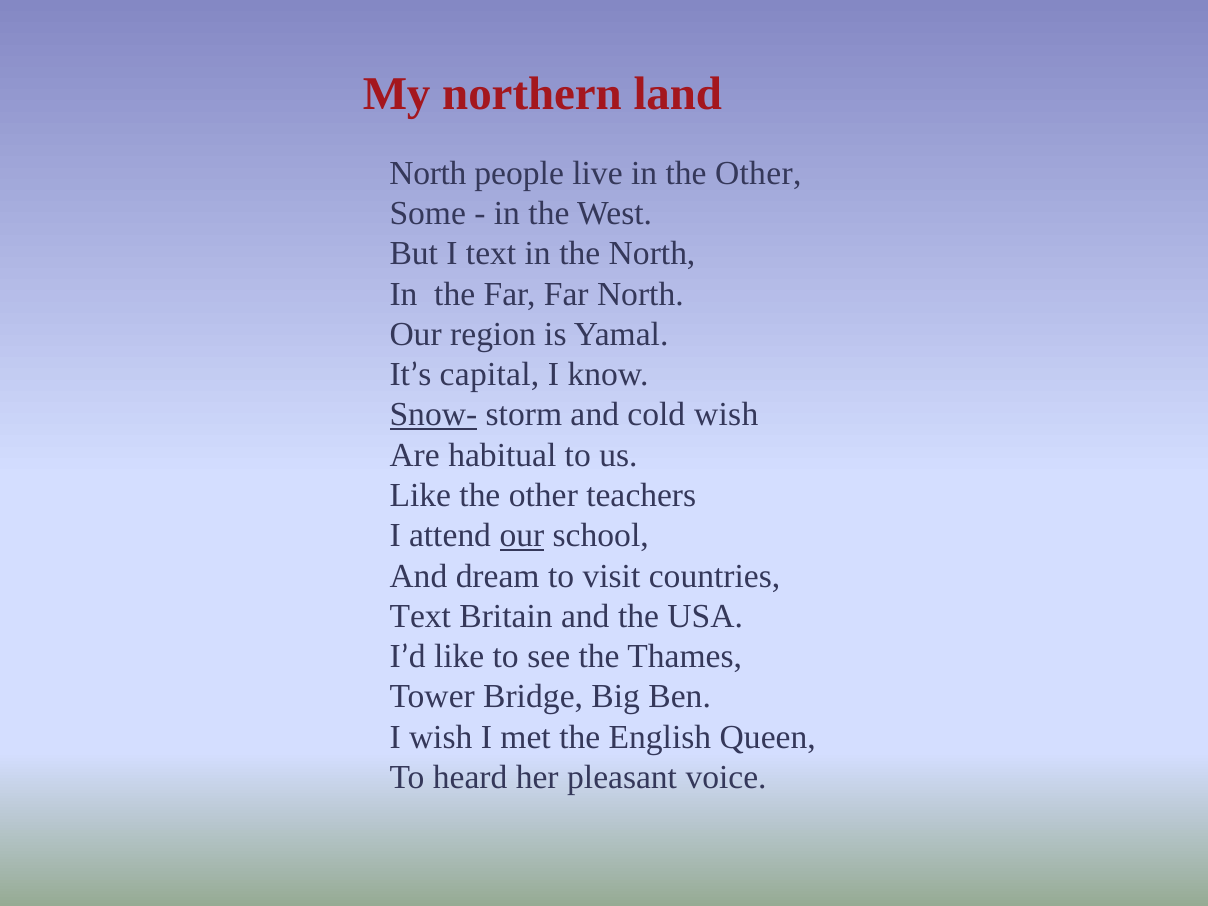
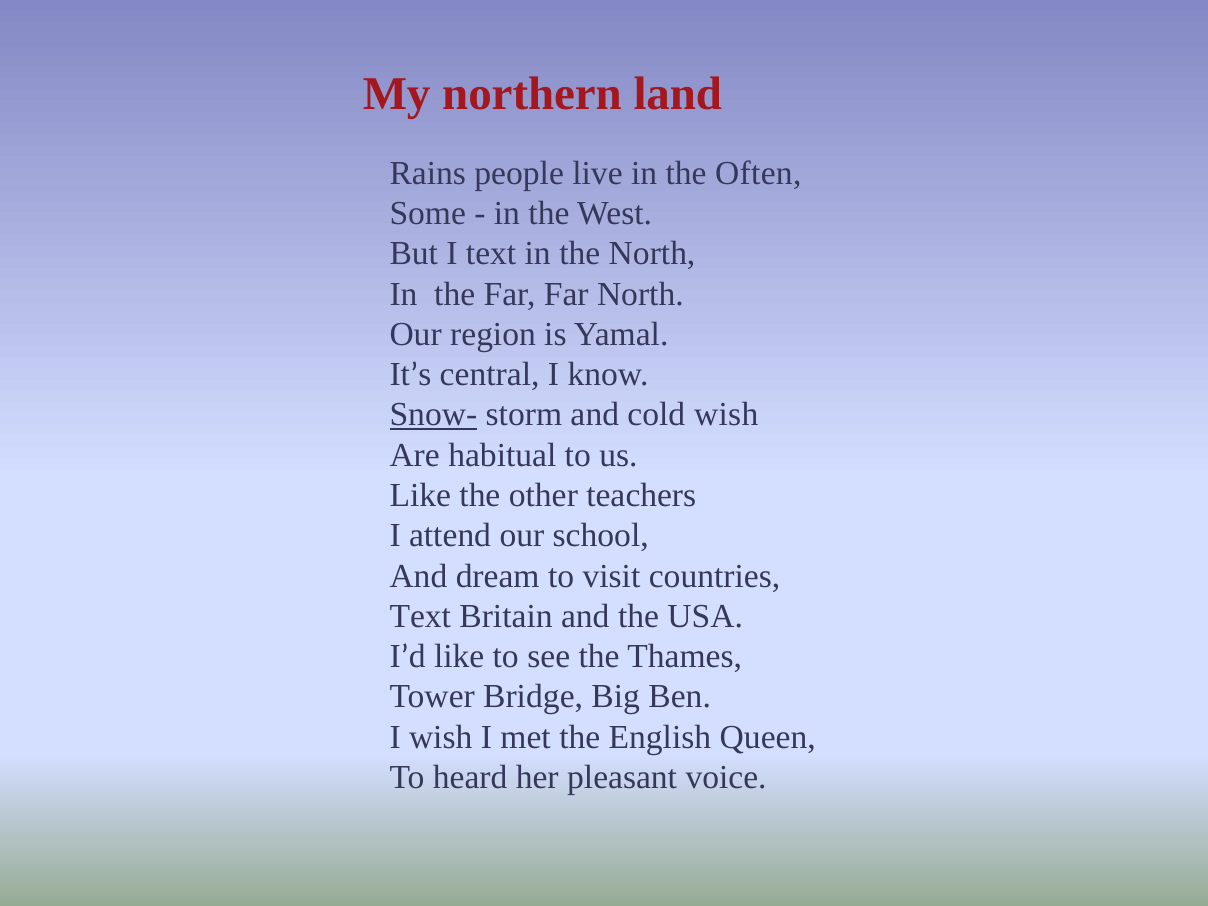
North: North -> Rains (428, 173)
in the Other: Other -> Often (758, 173)
capital: capital -> central (490, 375)
our underline: present -> none (522, 536)
